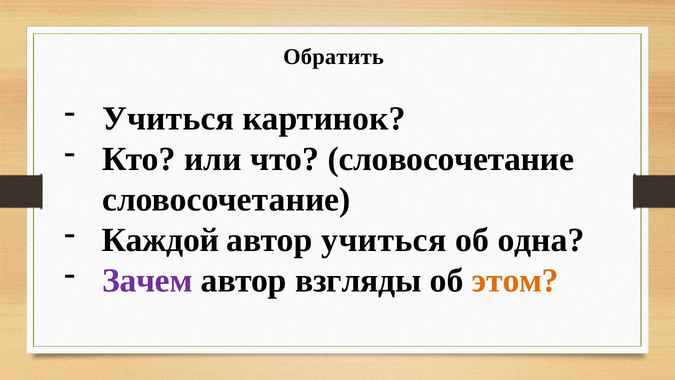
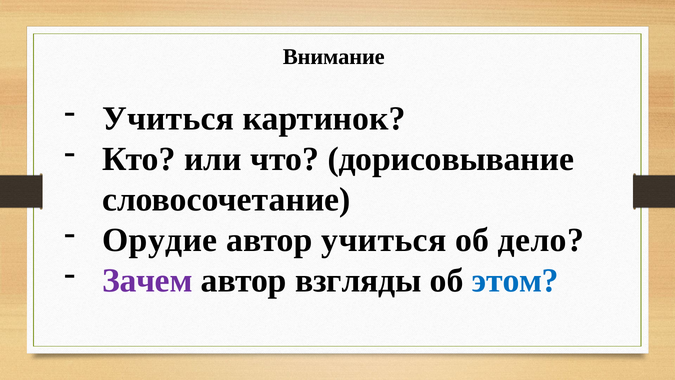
Обратить: Обратить -> Внимание (334, 57)
что словосочетание: словосочетание -> дорисовывание (451, 159)
Каждой: Каждой -> Орудие (160, 240)
одна: одна -> дело (541, 240)
этом colour: orange -> blue (515, 280)
